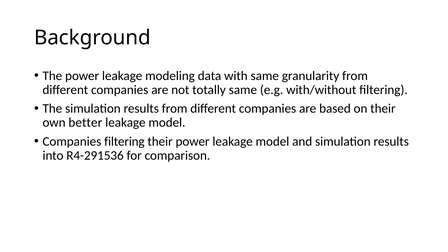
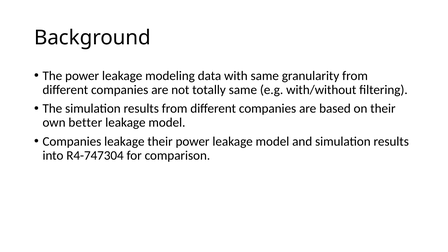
Companies filtering: filtering -> leakage (124, 141)
R4-291536: R4-291536 -> R4-747304 (95, 155)
